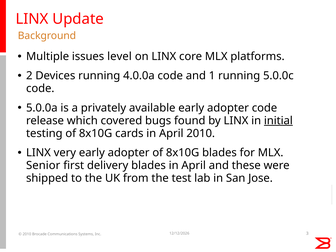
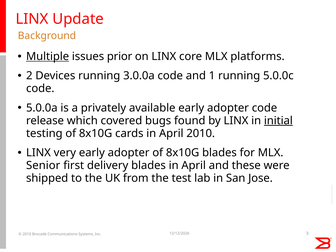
Multiple underline: none -> present (48, 56)
level: level -> prior (120, 56)
4.0.0a: 4.0.0a -> 3.0.0a (139, 76)
